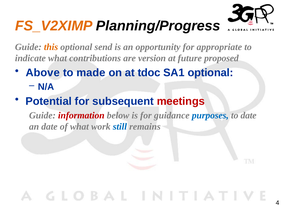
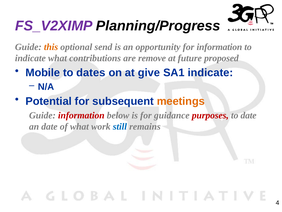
FS_V2XIMP colour: orange -> purple (54, 26)
for appropriate: appropriate -> information (219, 47)
version: version -> remove (152, 58)
Above: Above -> Mobile (43, 73)
made: made -> dates (91, 73)
tdoc: tdoc -> give (149, 73)
SA1 optional: optional -> indicate (210, 73)
meetings colour: red -> orange (181, 101)
purposes colour: blue -> red (210, 115)
